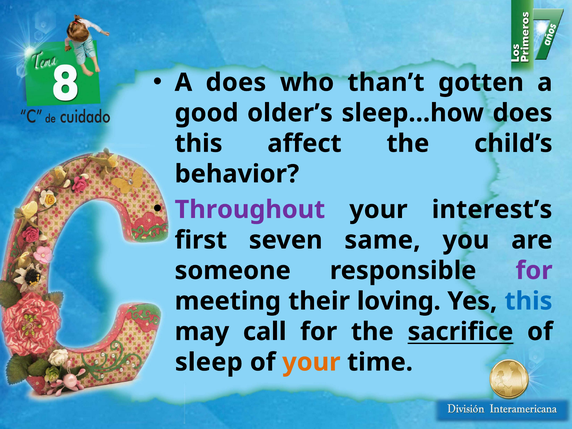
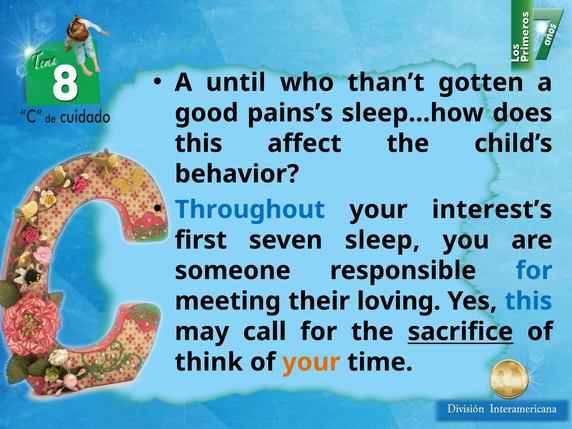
A does: does -> until (236, 82)
older’s: older’s -> pains’s (290, 113)
Throughout colour: purple -> blue (250, 210)
same: same -> sleep (382, 240)
for colour: purple -> blue (534, 271)
sleep: sleep -> think (209, 362)
